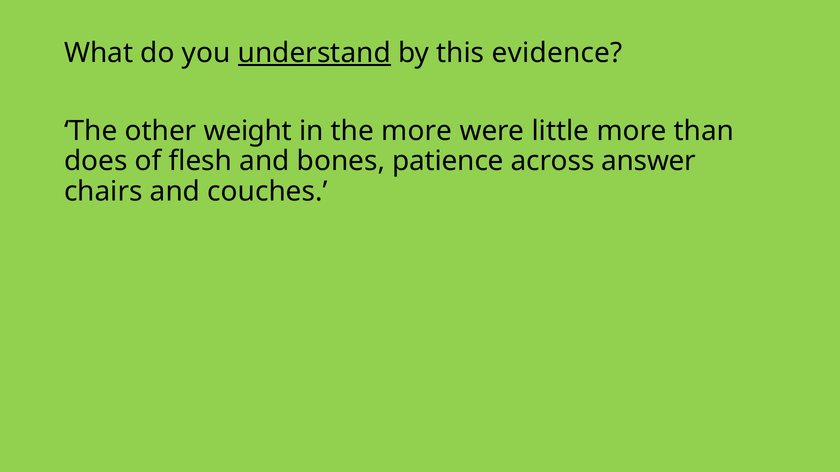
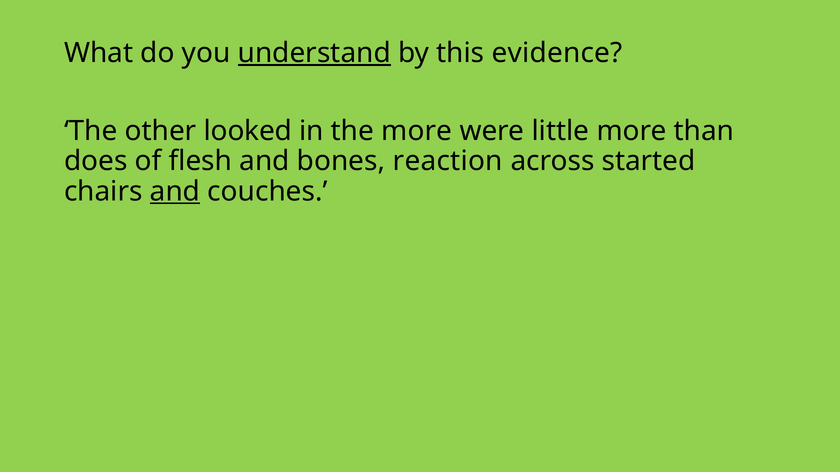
weight: weight -> looked (248, 131)
patience: patience -> reaction (448, 161)
answer: answer -> started (649, 161)
and underline: none -> present (175, 192)
